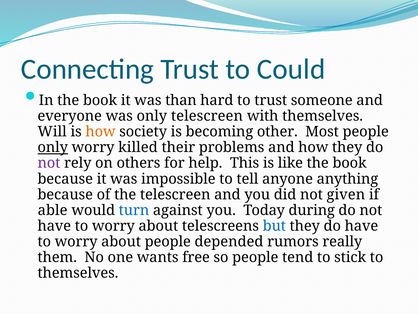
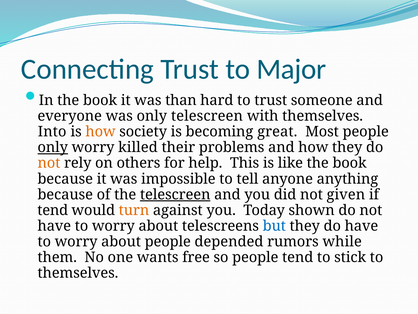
Could: Could -> Major (291, 69)
Will: Will -> Into (52, 132)
other: other -> great (277, 132)
not colour: purple -> orange (49, 163)
telescreen underline: none -> present (175, 194)
able: able -> tend (53, 210)
turn colour: blue -> orange (134, 210)
during: during -> shown (312, 210)
really: really -> while (342, 241)
